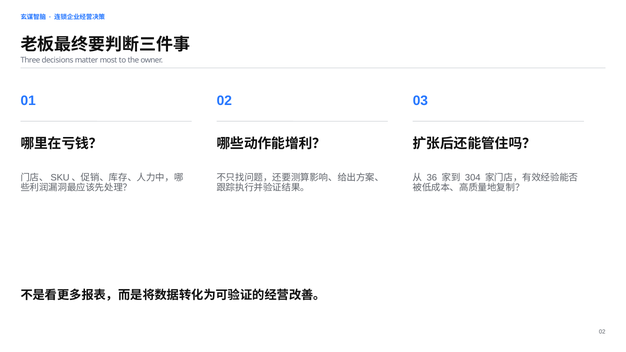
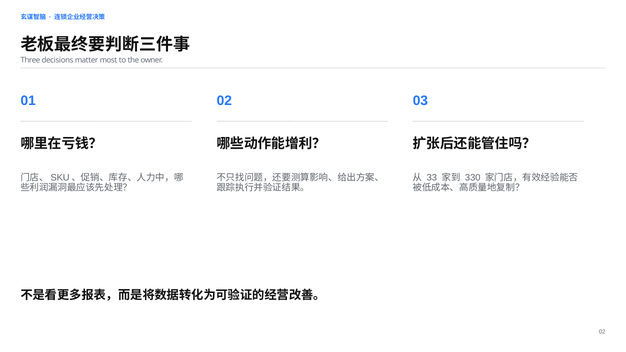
36: 36 -> 33 (432, 177)
304: 304 -> 330 (473, 177)
